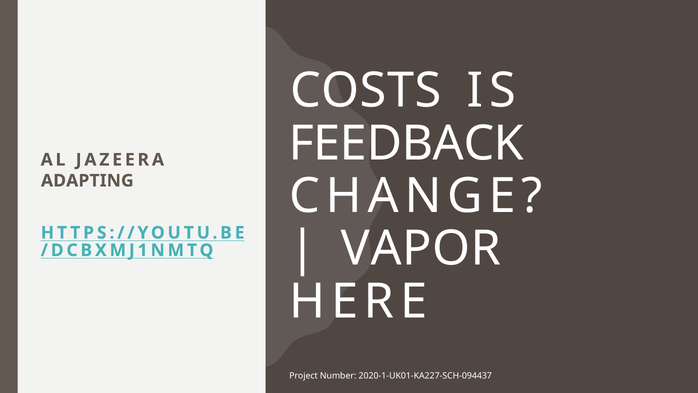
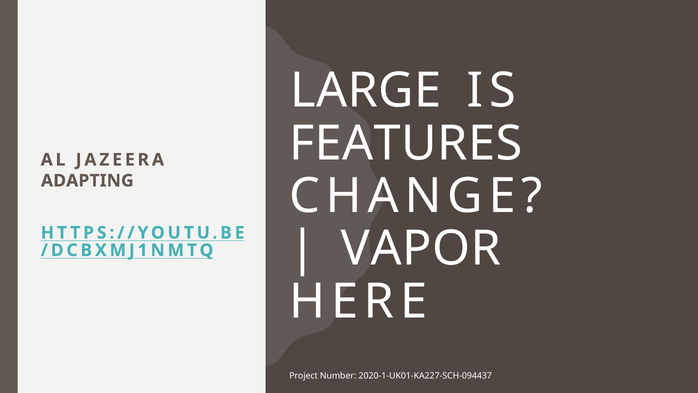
COSTS: COSTS -> LARGE (366, 91)
FEEDBACK: FEEDBACK -> FEATURES (406, 143)
